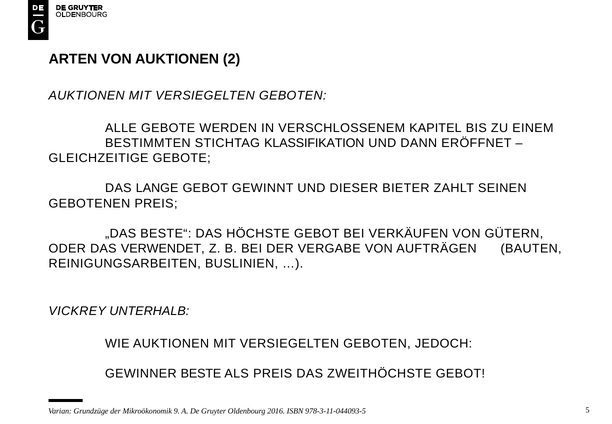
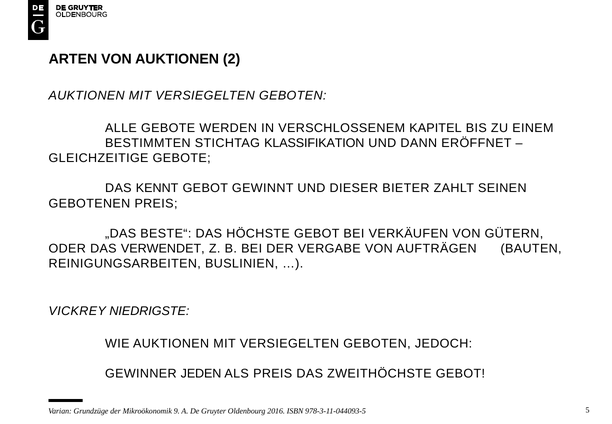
LANGE: LANGE -> KENNT (157, 188)
UNTERHALB: UNTERHALB -> NIEDRIGSTE (149, 311)
BESTE: BESTE -> JEDEN (201, 373)
